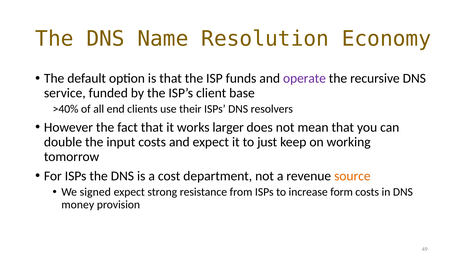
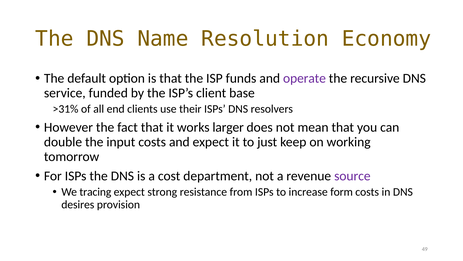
>40%: >40% -> >31% (66, 109)
source colour: orange -> purple (352, 176)
signed: signed -> tracing (95, 192)
money: money -> desires (78, 204)
